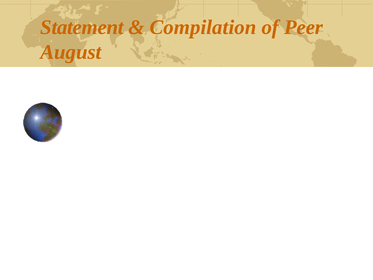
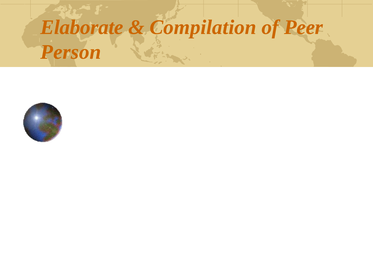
Statement: Statement -> Elaborate (82, 27)
August: August -> Person (71, 52)
